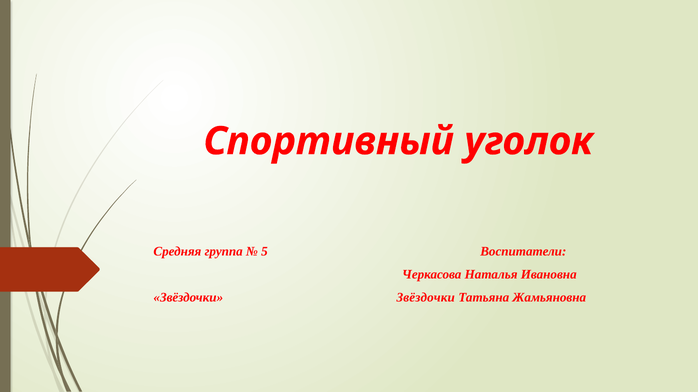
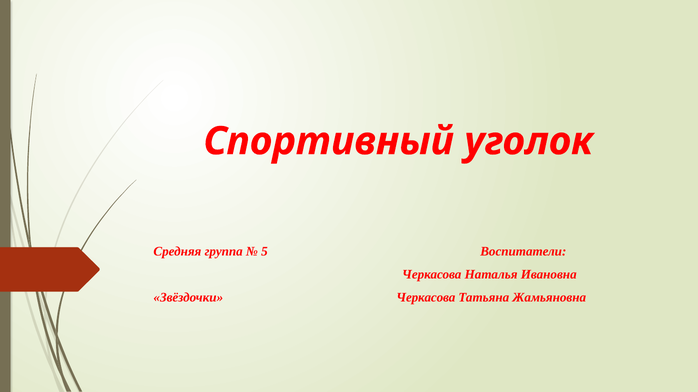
Звёздочки Звёздочки: Звёздочки -> Черкасова (426, 298)
